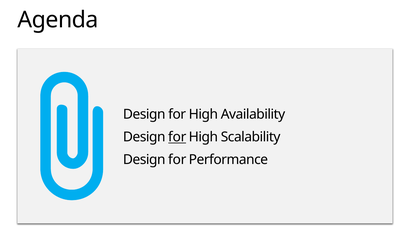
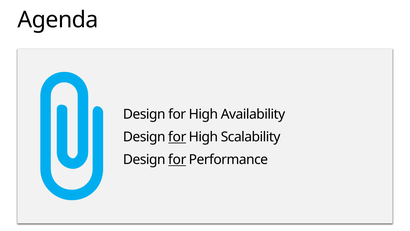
for underline: none -> present (177, 160)
